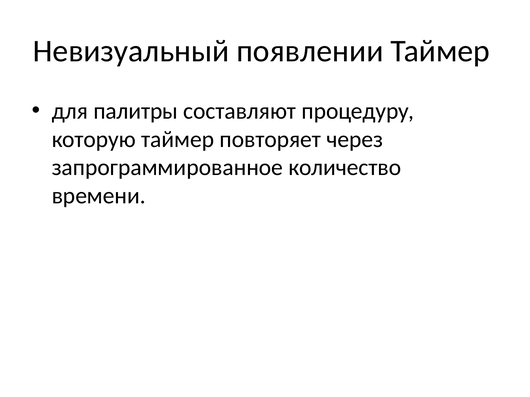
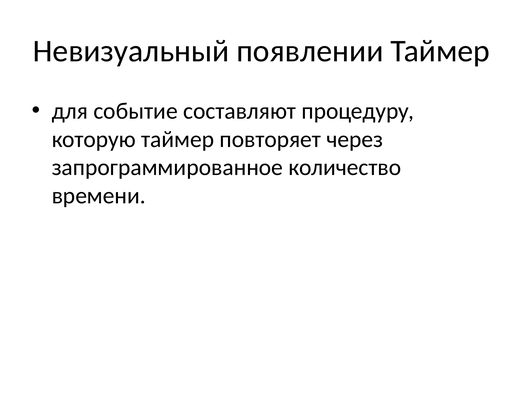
палитры: палитры -> событие (136, 111)
